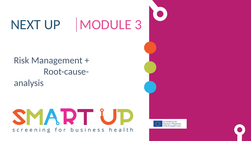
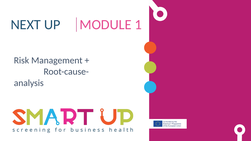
3: 3 -> 1 (138, 25)
